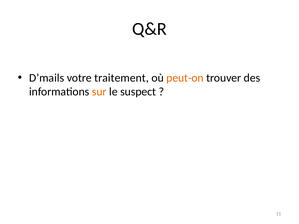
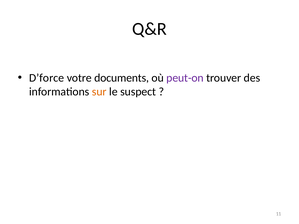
D’mails: D’mails -> D’force (47, 78)
traitement: traitement -> documents (122, 78)
peut-on colour: orange -> purple (185, 78)
